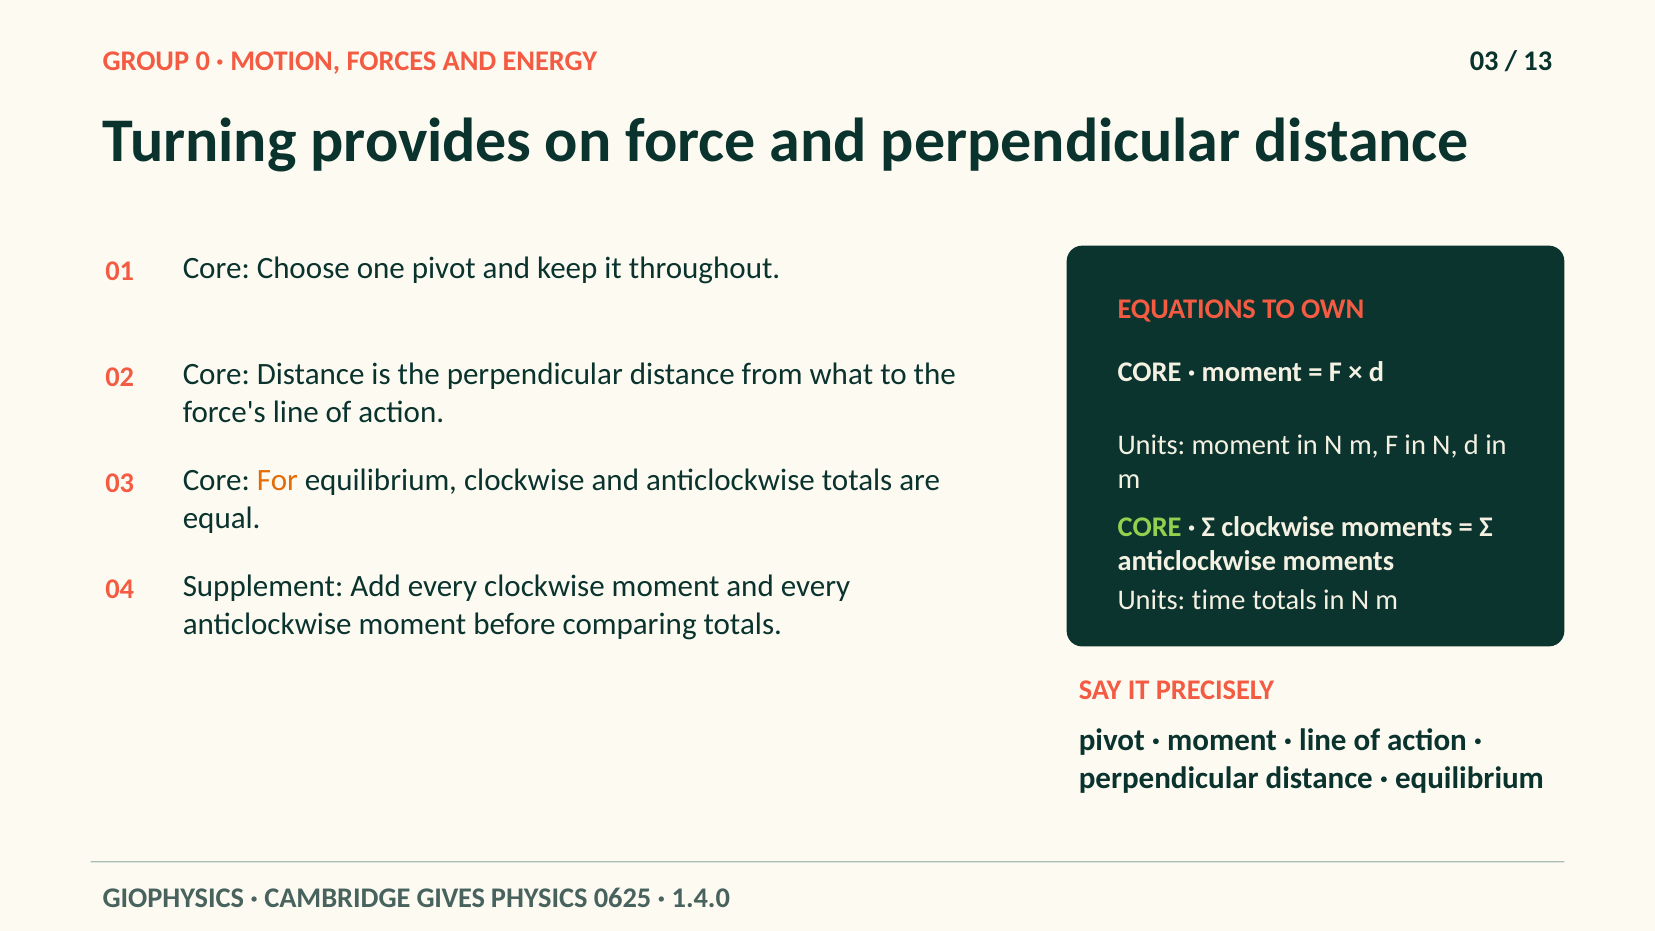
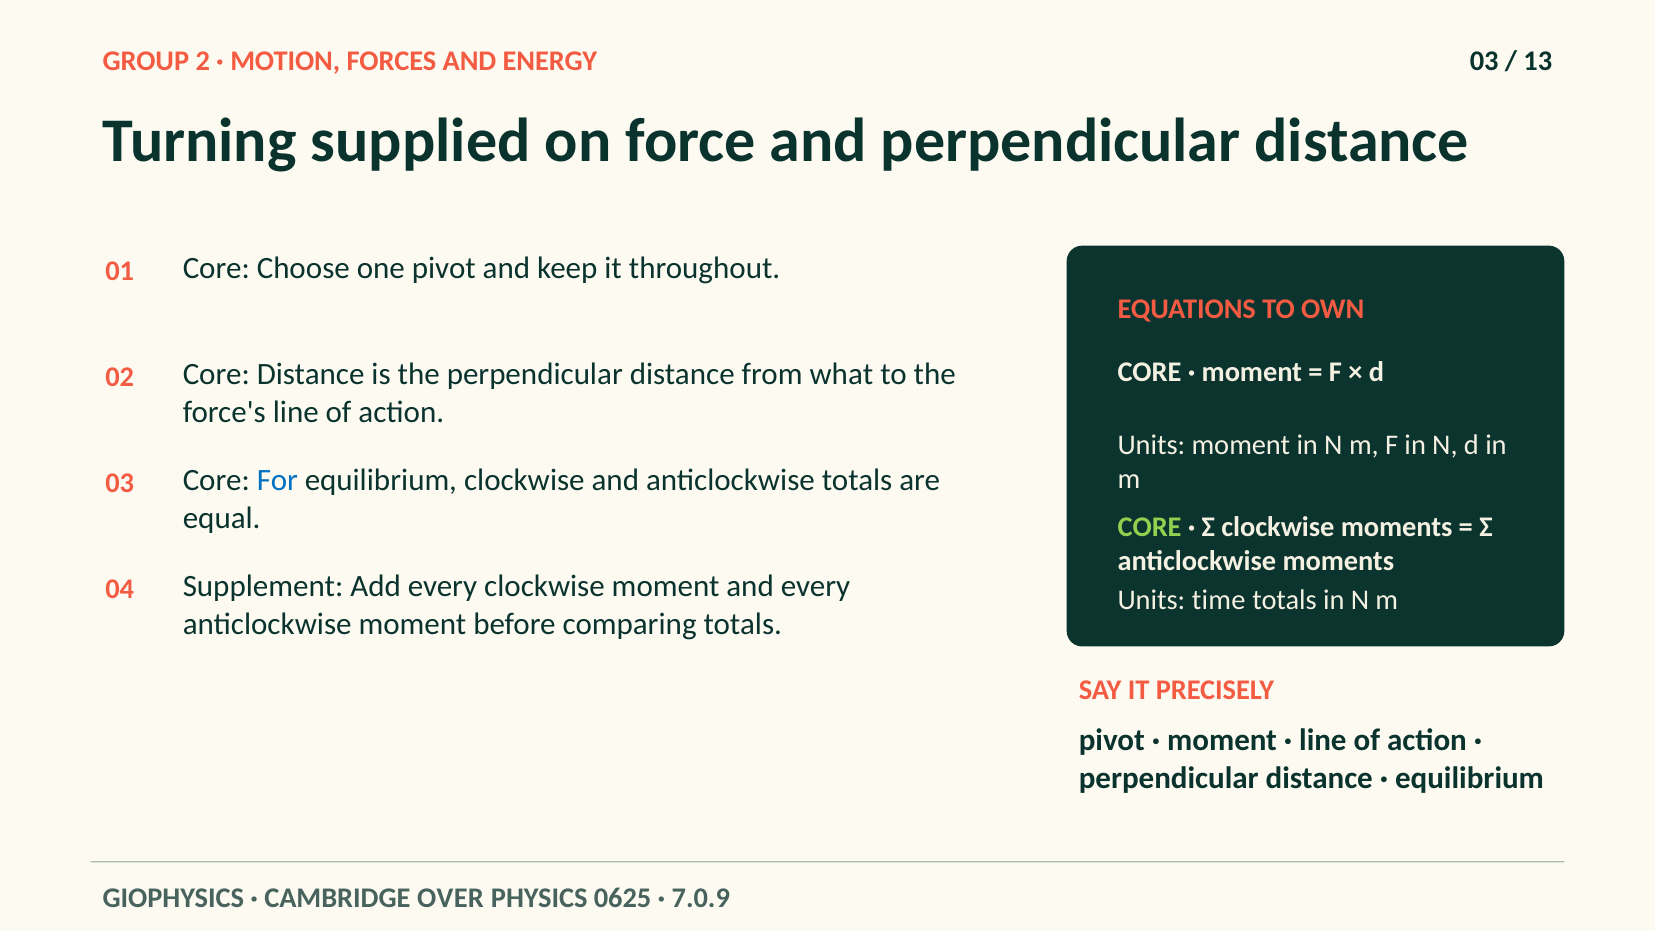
0: 0 -> 2 (203, 61)
provides: provides -> supplied (421, 141)
For colour: orange -> blue (277, 481)
GIVES: GIVES -> OVER (451, 898)
1.4.0: 1.4.0 -> 7.0.9 (701, 898)
